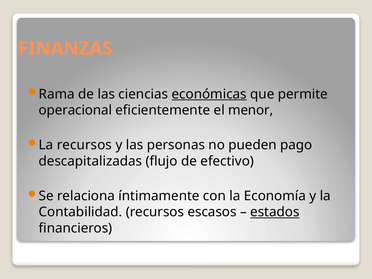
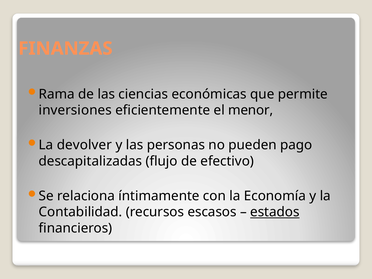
económicas underline: present -> none (209, 94)
operacional: operacional -> inversiones (75, 110)
La recursos: recursos -> devolver (84, 145)
